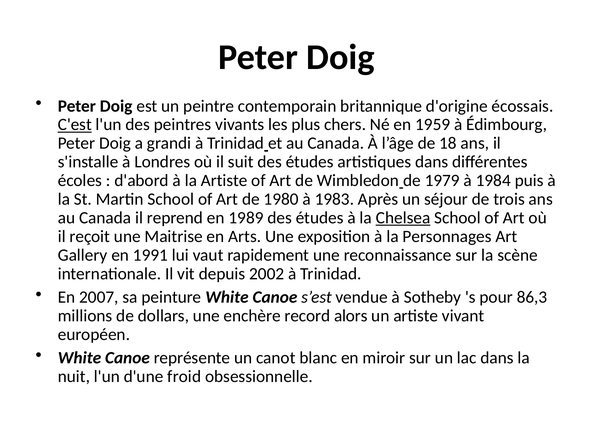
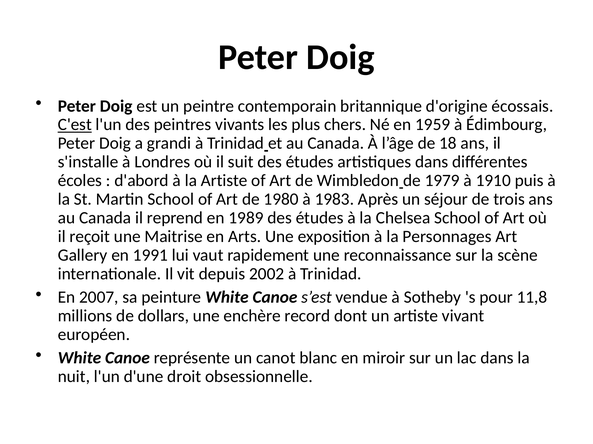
1984: 1984 -> 1910 (493, 181)
Chelsea underline: present -> none (403, 218)
86,3: 86,3 -> 11,8 (532, 298)
alors: alors -> dont (351, 316)
froid: froid -> droit (184, 377)
